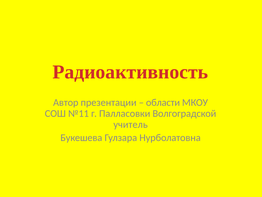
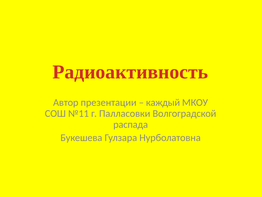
области: области -> каждый (163, 102)
учитель: учитель -> распада (131, 124)
